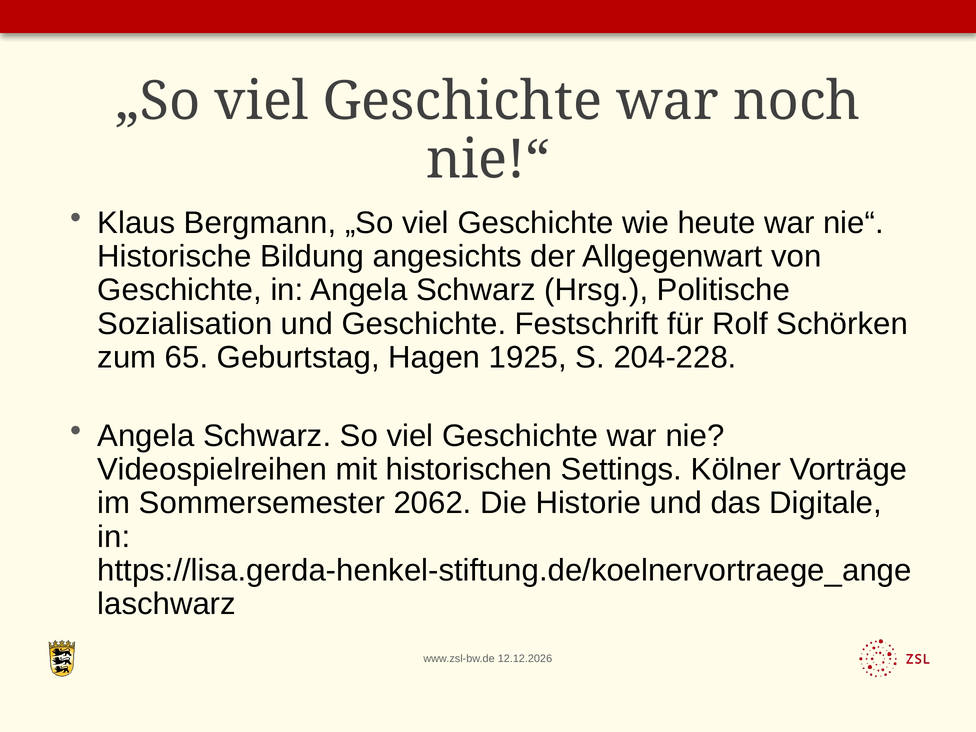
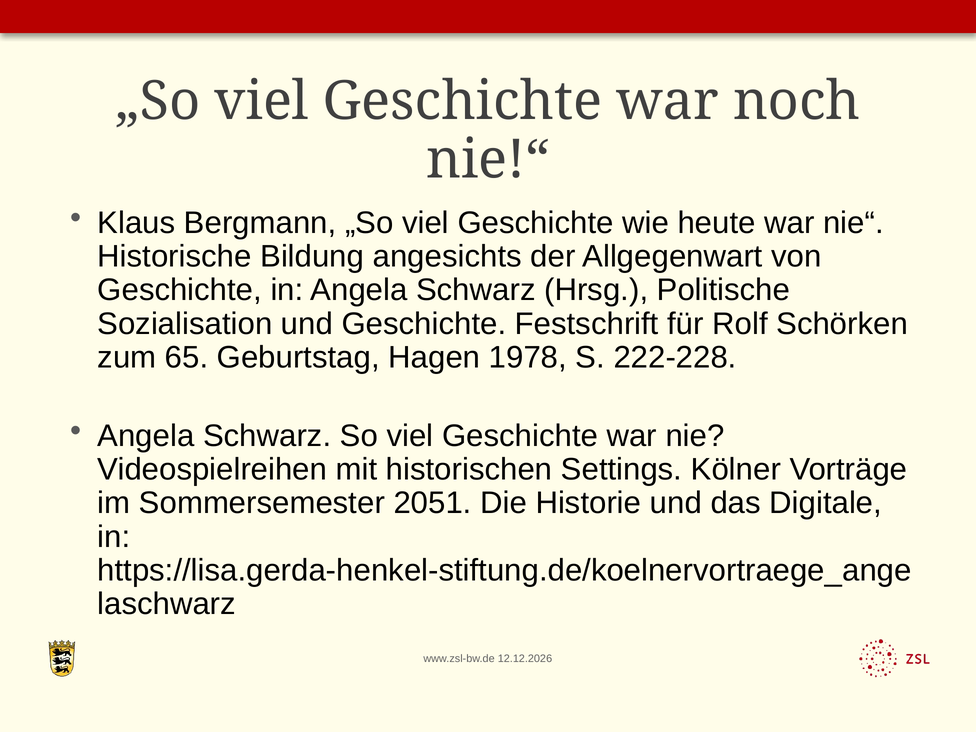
1925: 1925 -> 1978 (528, 357)
204-228: 204-228 -> 222-228 (675, 357)
2062: 2062 -> 2051 (433, 503)
